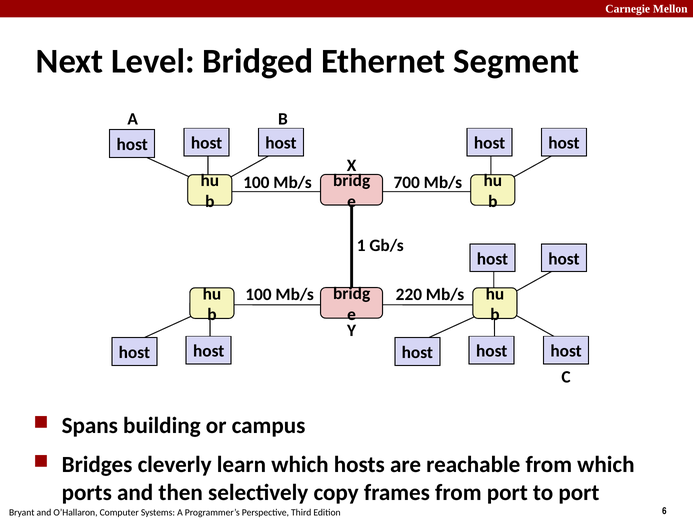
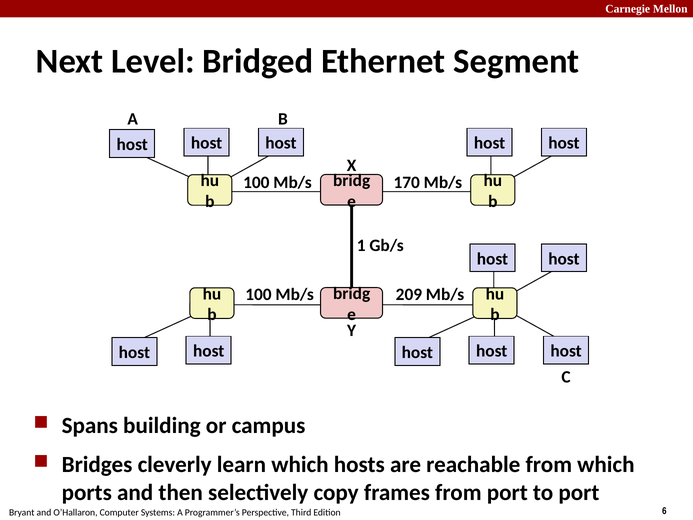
700: 700 -> 170 (407, 183)
220: 220 -> 209 (409, 294)
